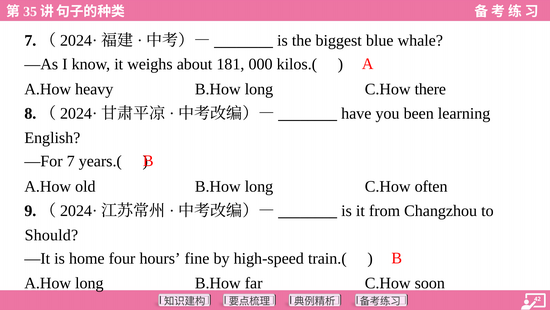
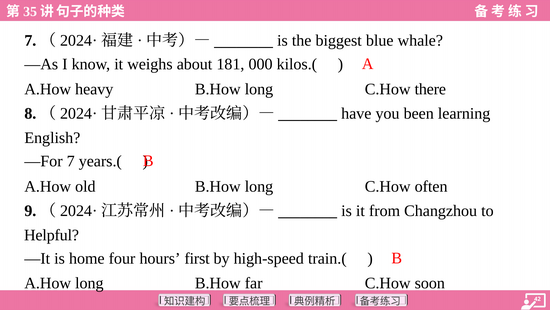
Should: Should -> Helpful (52, 235)
fine: fine -> first (197, 258)
